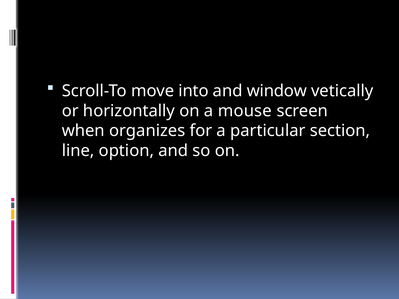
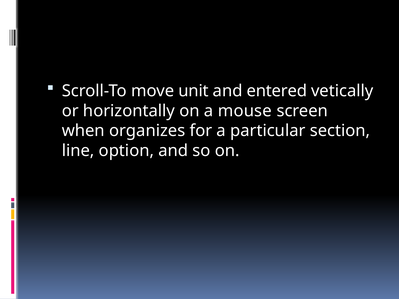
into: into -> unit (194, 91)
window: window -> entered (277, 91)
